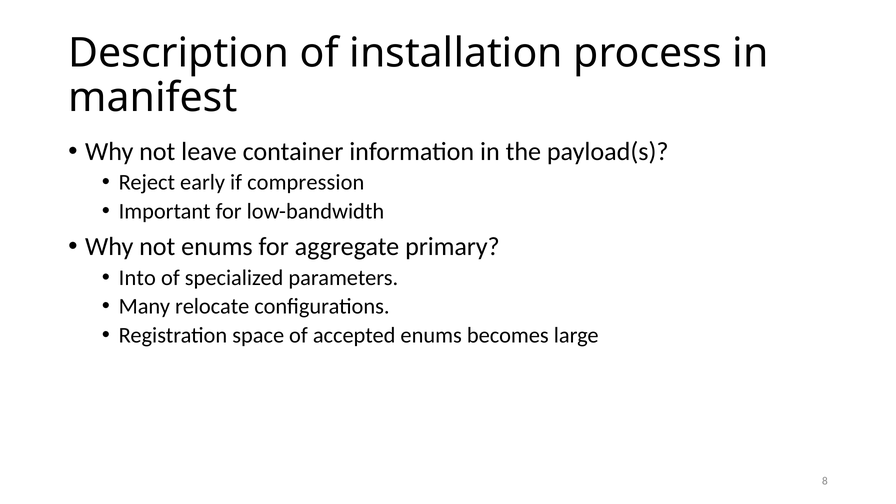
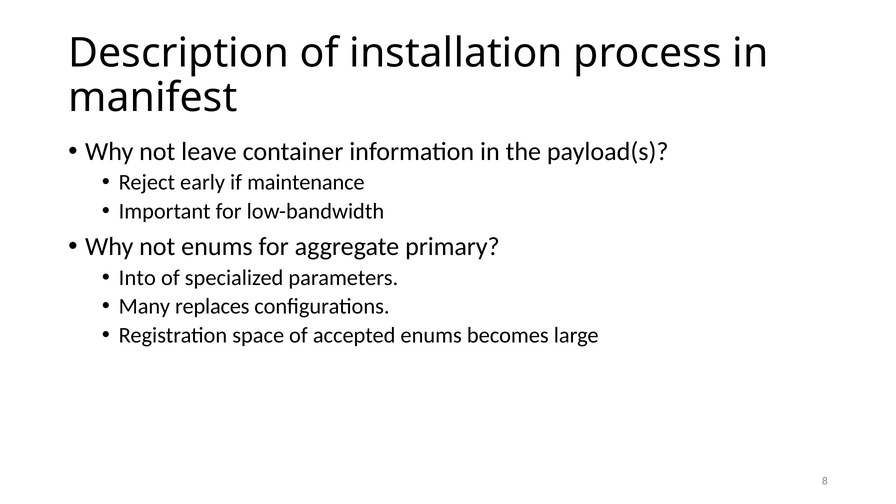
compression: compression -> maintenance (306, 182)
relocate: relocate -> replaces (212, 306)
